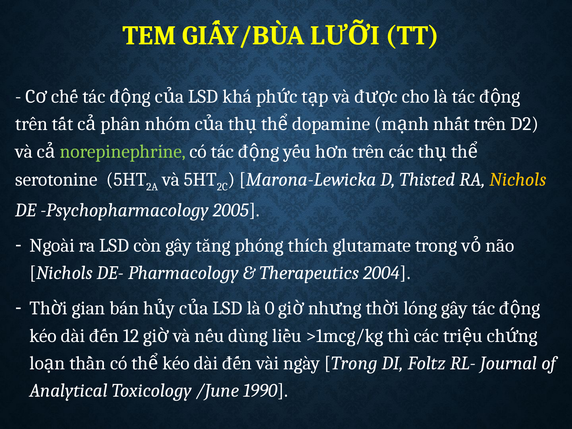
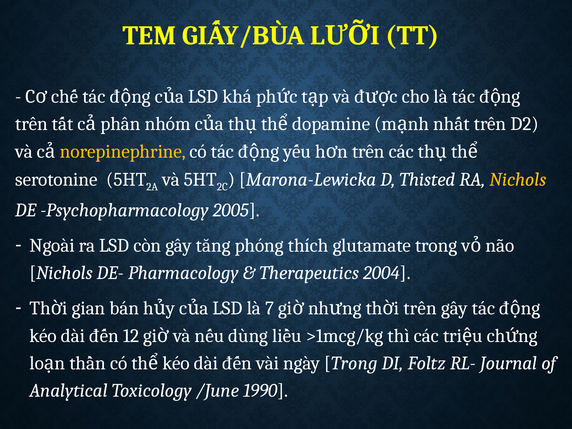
norepinephrine colour: light green -> yellow (123, 151)
0: 0 -> 7 (270, 308)
lóng: lóng -> trên (420, 308)
